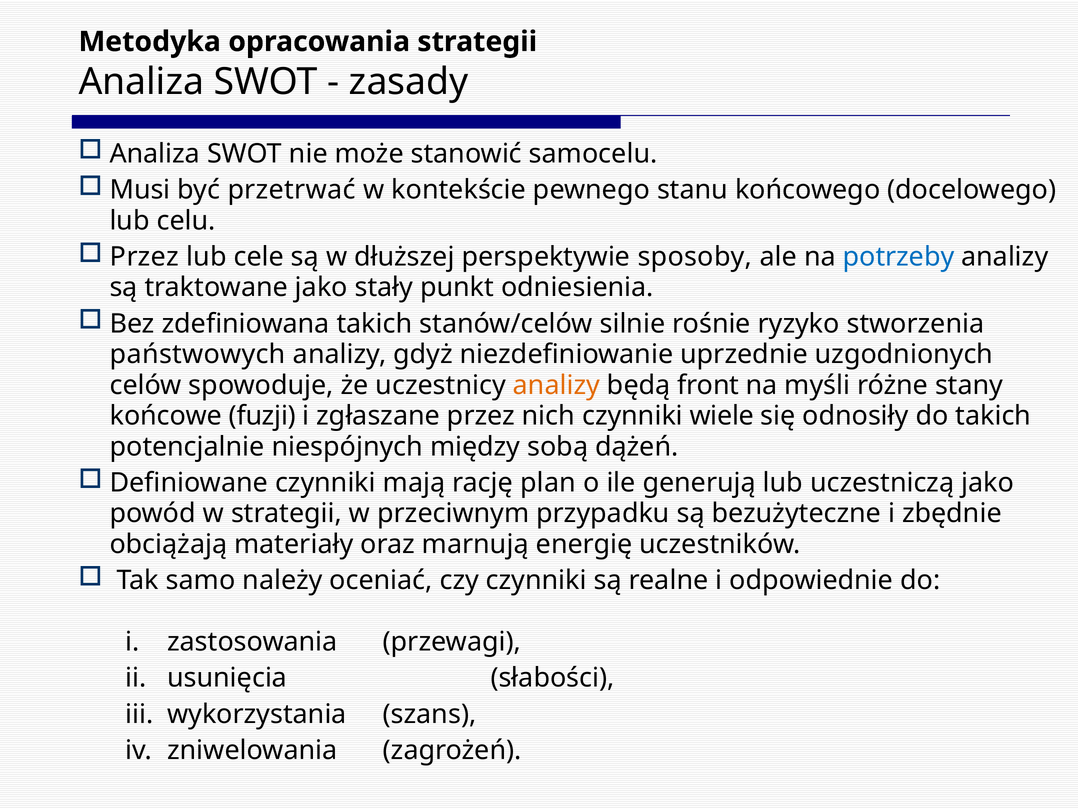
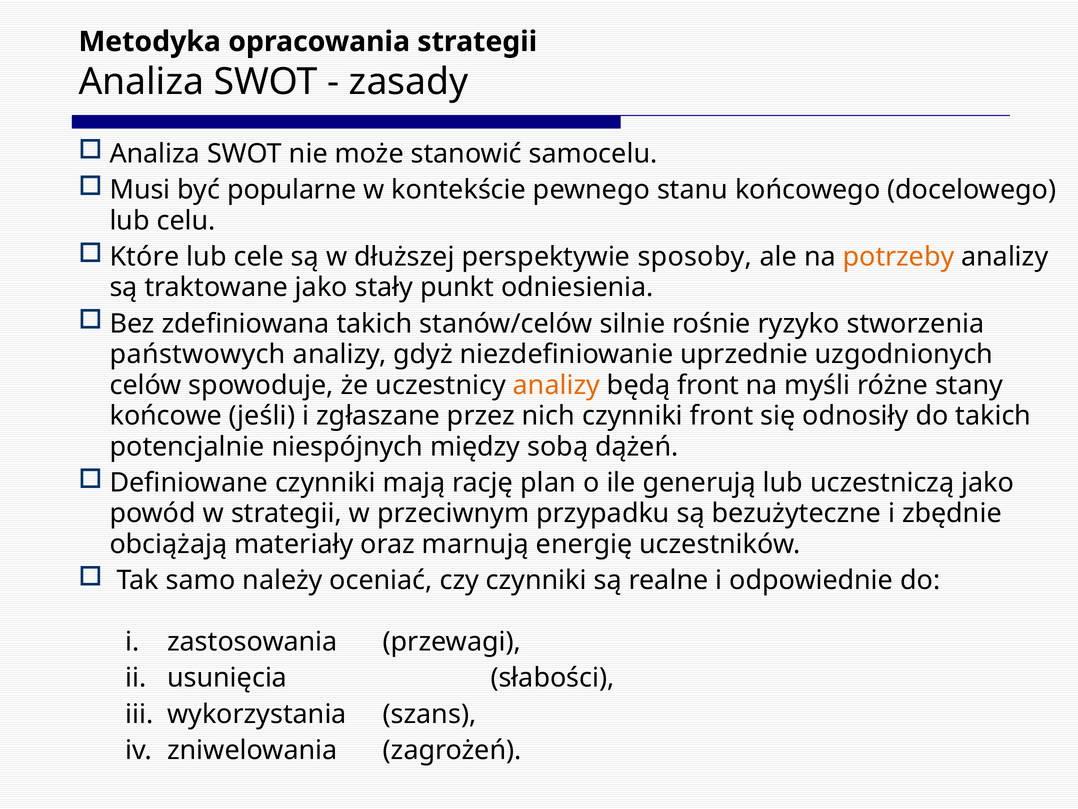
przetrwać: przetrwać -> popularne (292, 190)
Przez: Przez -> Które (145, 257)
potrzeby colour: blue -> orange (899, 257)
fuzji: fuzji -> jeśli (262, 416)
czynniki wiele: wiele -> front (722, 416)
